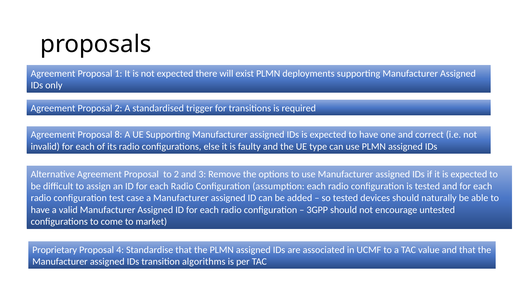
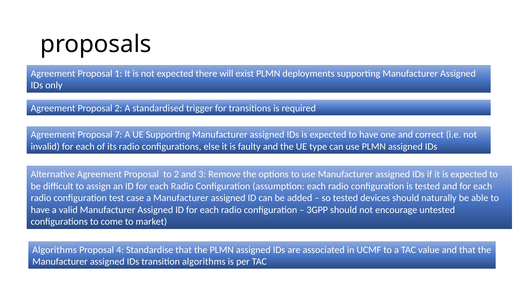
8: 8 -> 7 (118, 135)
Proprietary: Proprietary -> Algorithms (55, 250)
